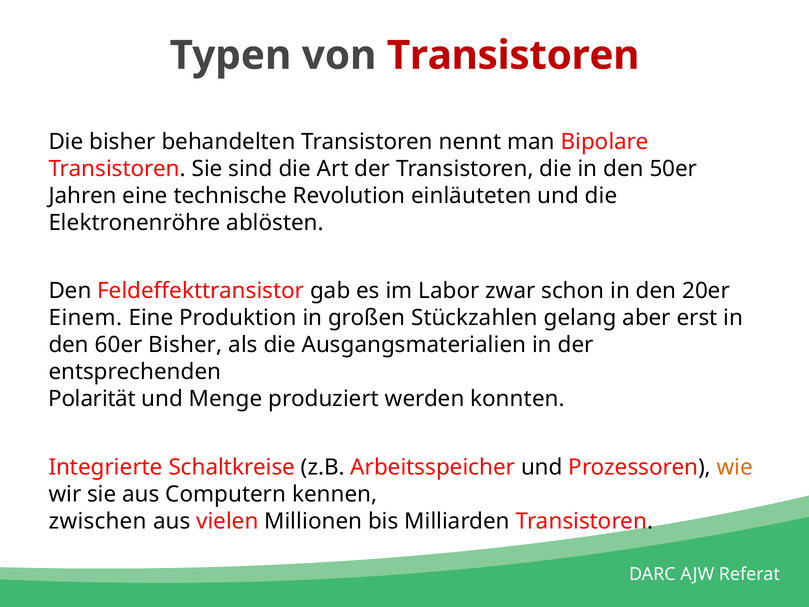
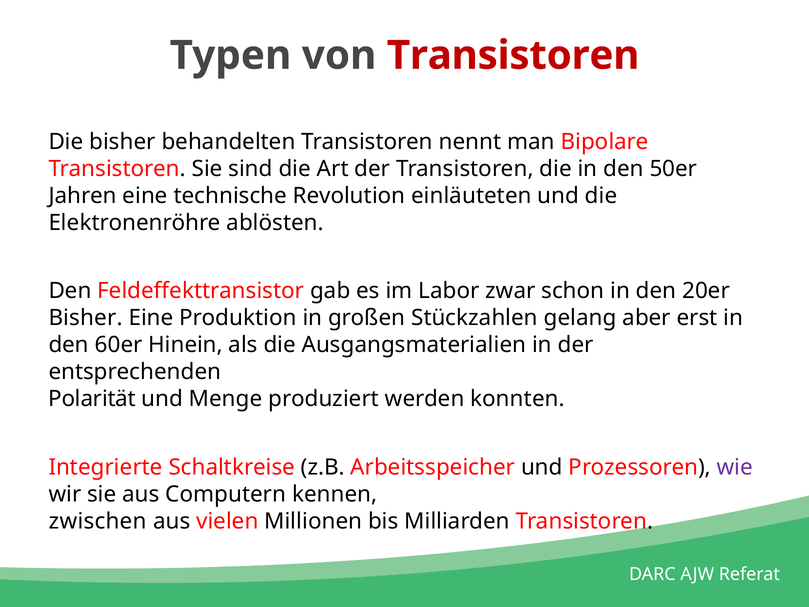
Einem: Einem -> Bisher (86, 318)
60er Bisher: Bisher -> Hinein (186, 345)
wie colour: orange -> purple (735, 467)
